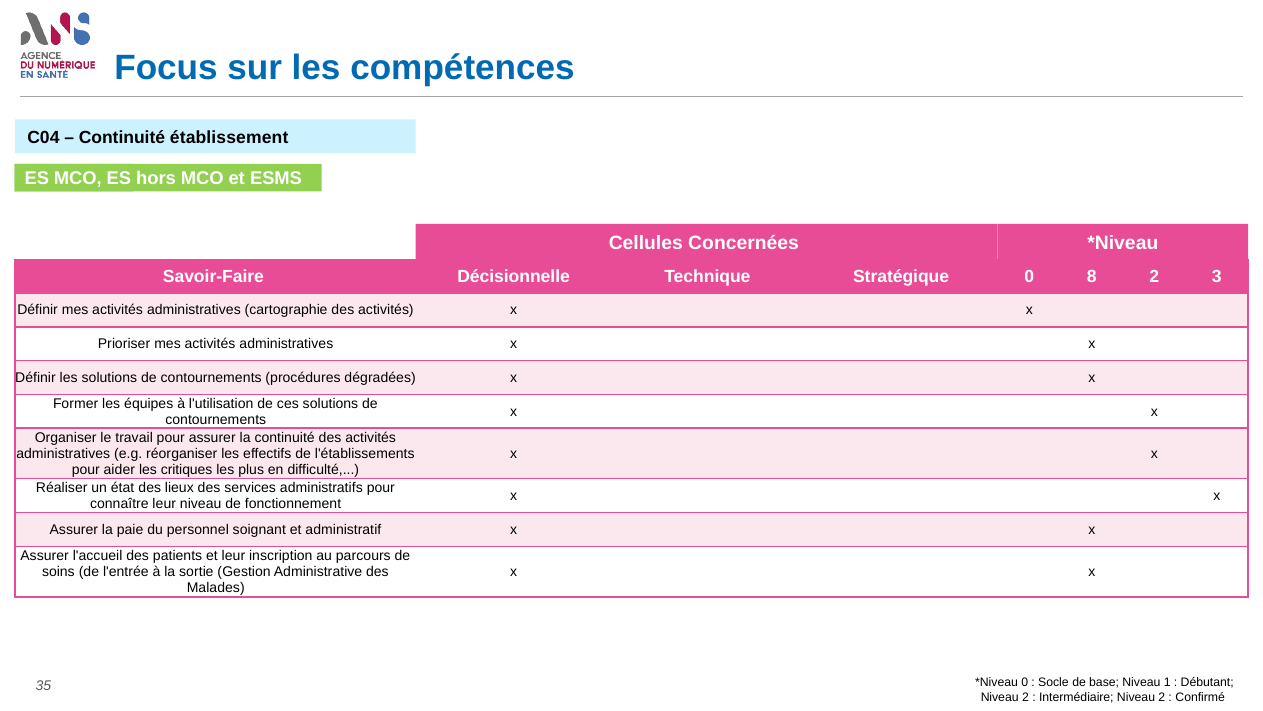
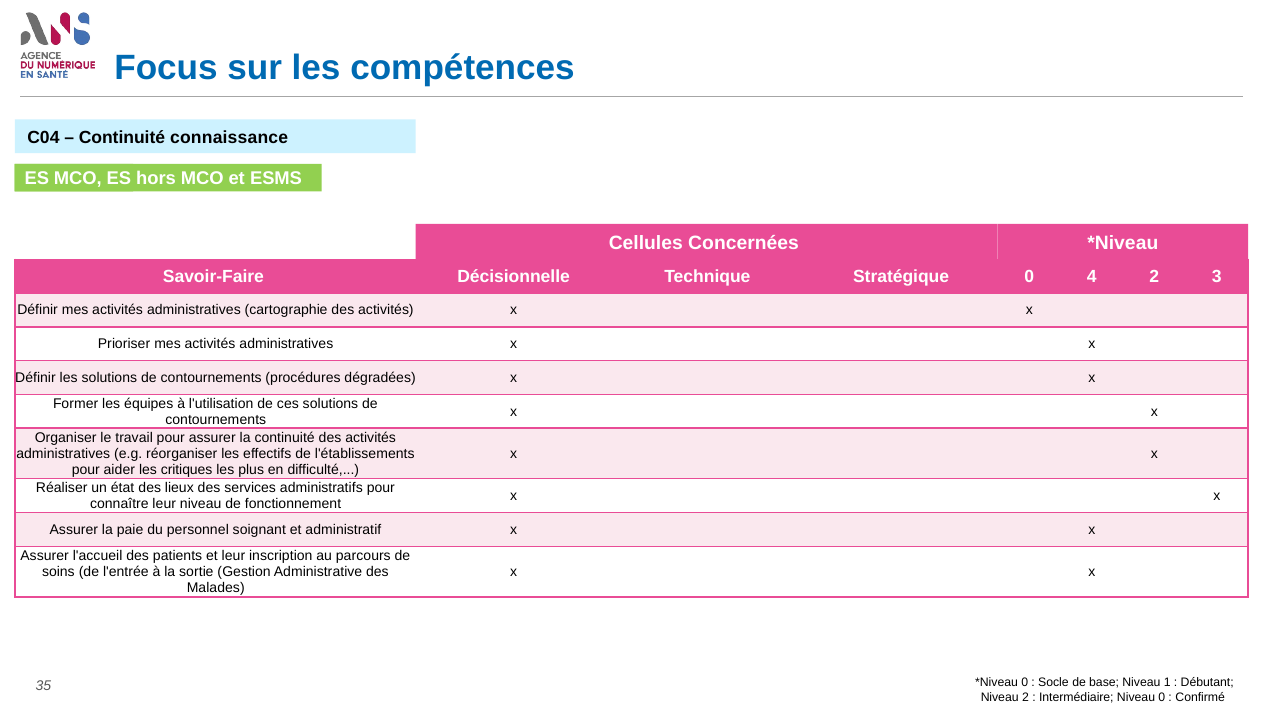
établissement: établissement -> connaissance (229, 137)
8: 8 -> 4 (1092, 276)
Intermédiaire Niveau 2: 2 -> 0 (1162, 697)
